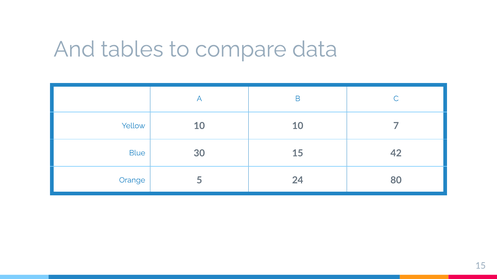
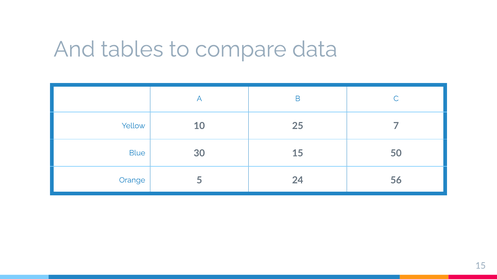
10 10: 10 -> 25 (298, 126)
42: 42 -> 50 (396, 154)
80: 80 -> 56 (396, 181)
